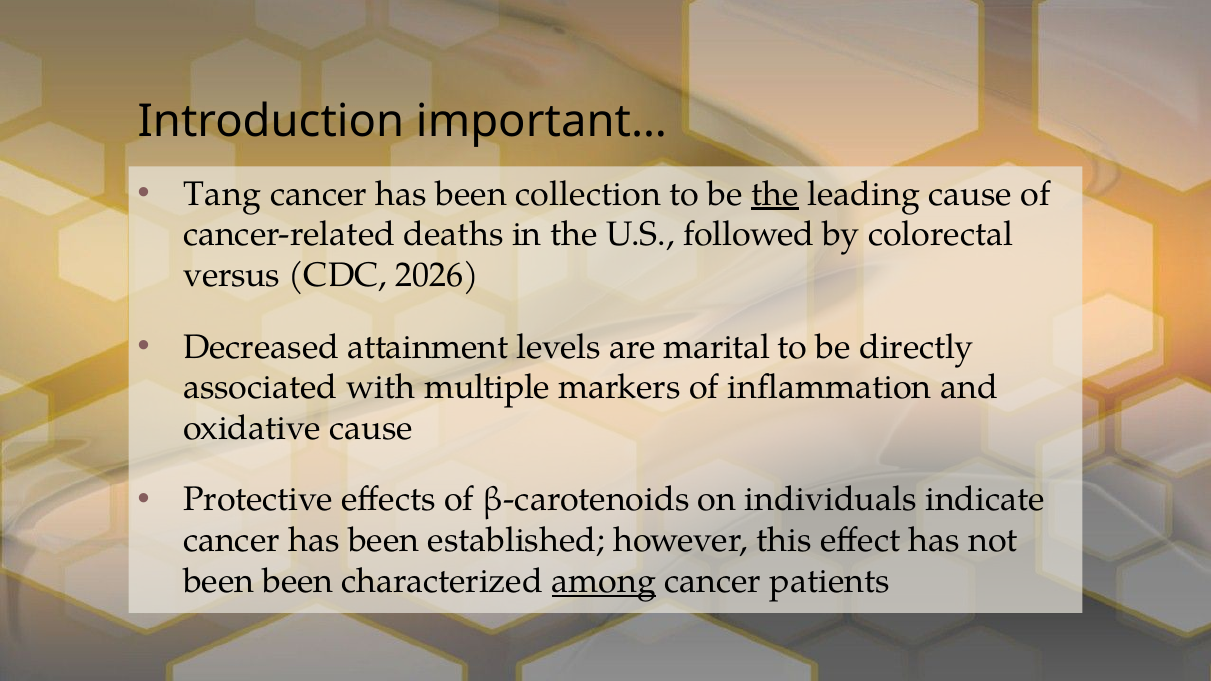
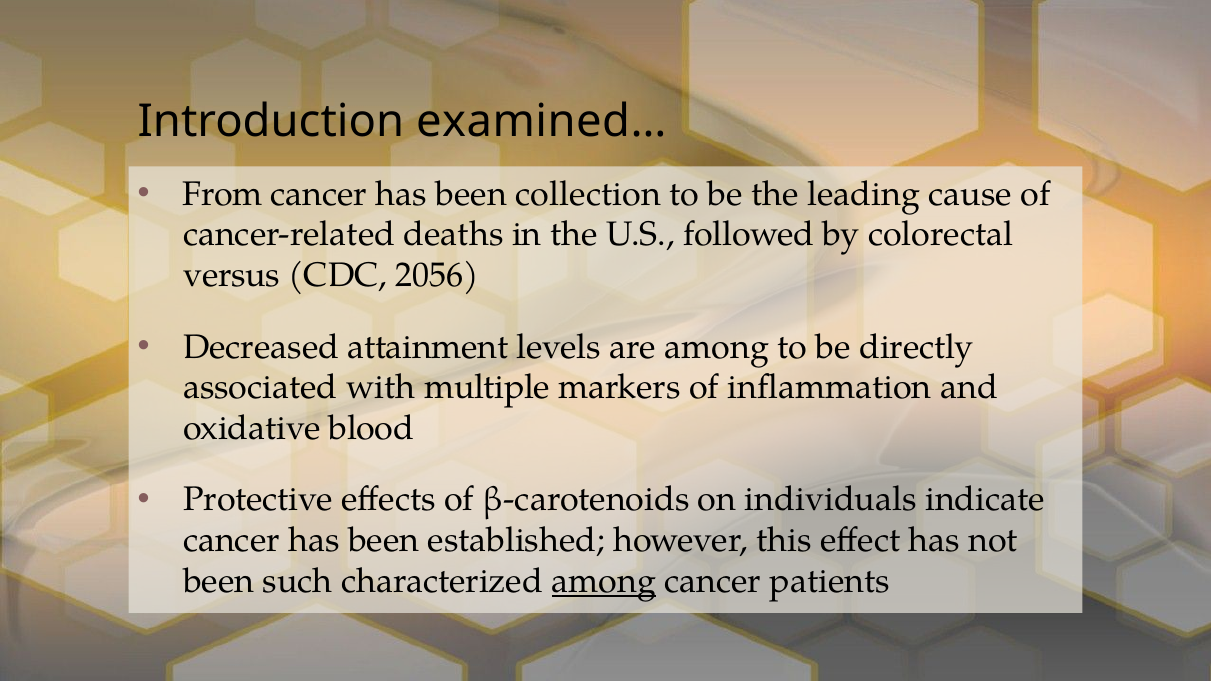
important…: important… -> examined… (541, 122)
Tang: Tang -> From (223, 194)
the underline: present -> none (775, 194)
2026: 2026 -> 2056 (437, 276)
are marital: marital -> among (717, 347)
oxidative cause: cause -> blood (371, 429)
been been: been -> such (298, 582)
